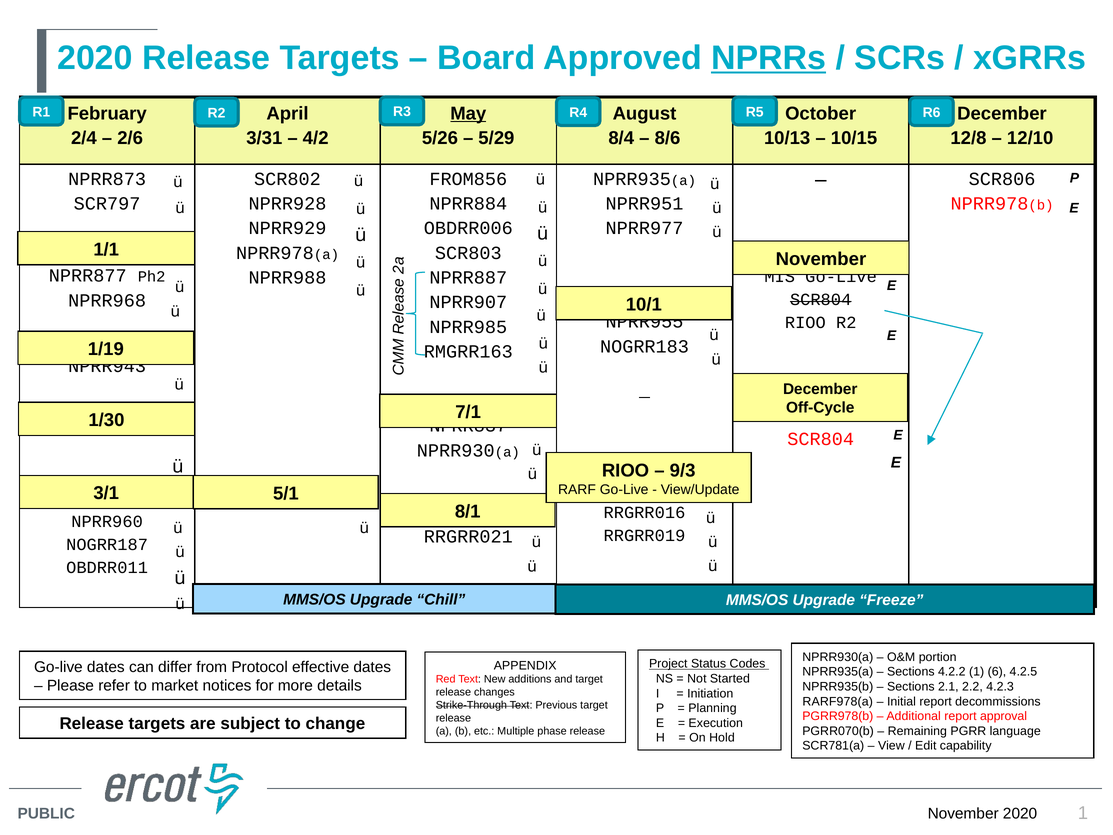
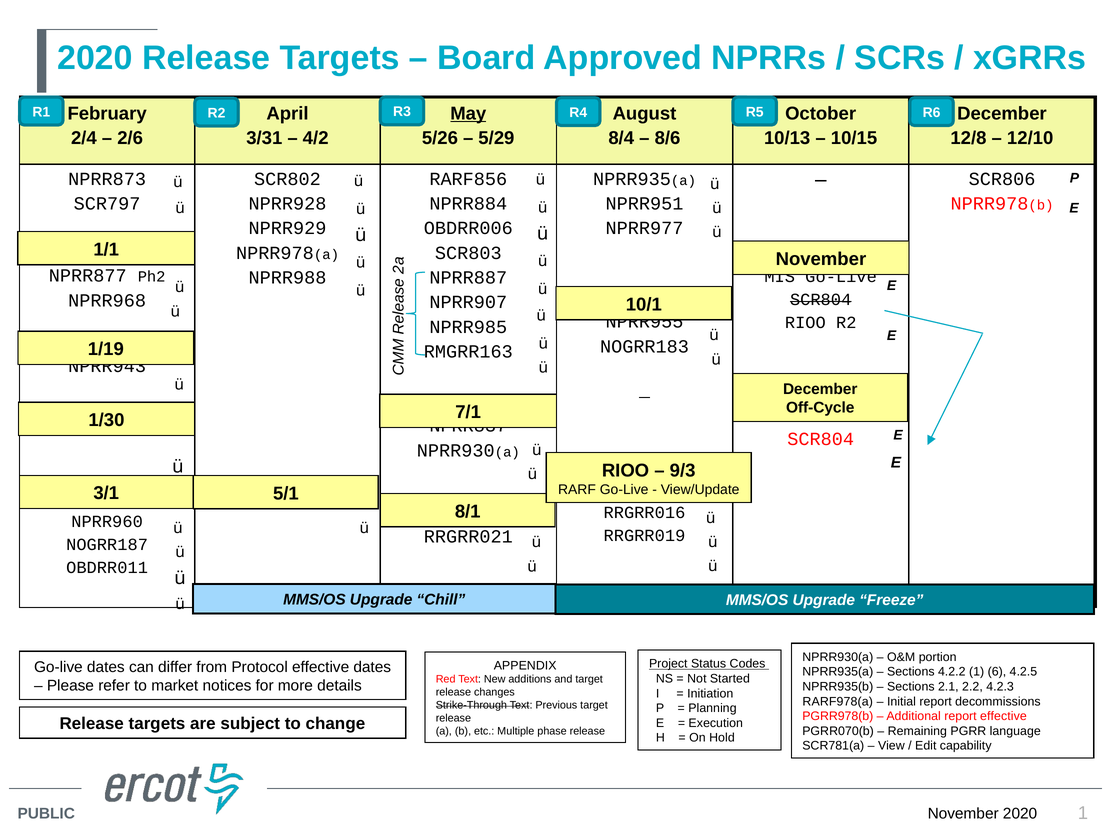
NPRRs underline: present -> none (769, 58)
FROM856: FROM856 -> RARF856 (468, 179)
report approval: approval -> effective (1003, 716)
